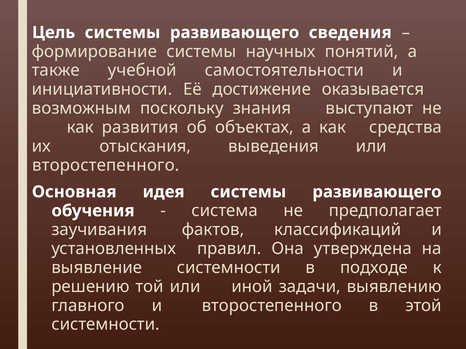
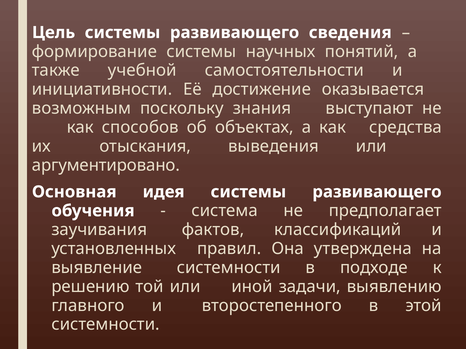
развития: развития -> способов (140, 127)
второстепенного: второстепенного -> аргументировано (106, 165)
